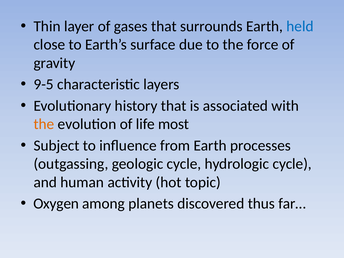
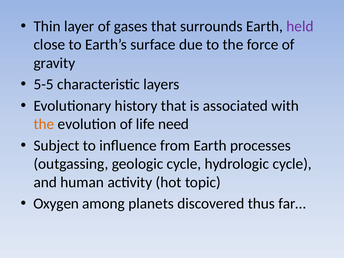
held colour: blue -> purple (300, 26)
9-5: 9-5 -> 5-5 (44, 84)
most: most -> need (174, 124)
